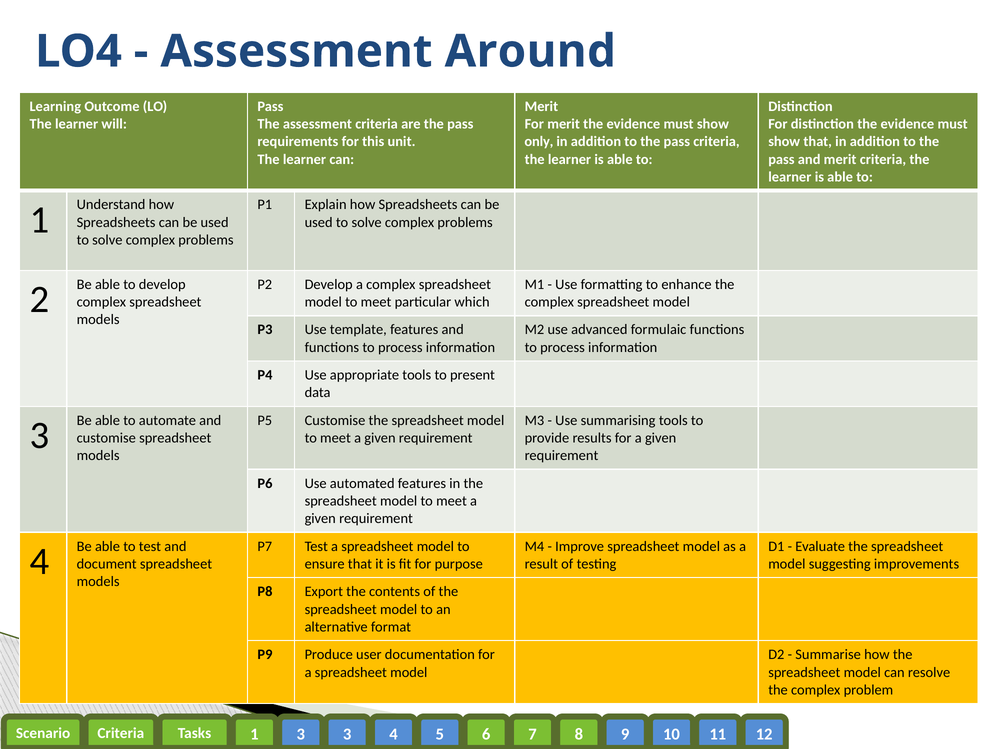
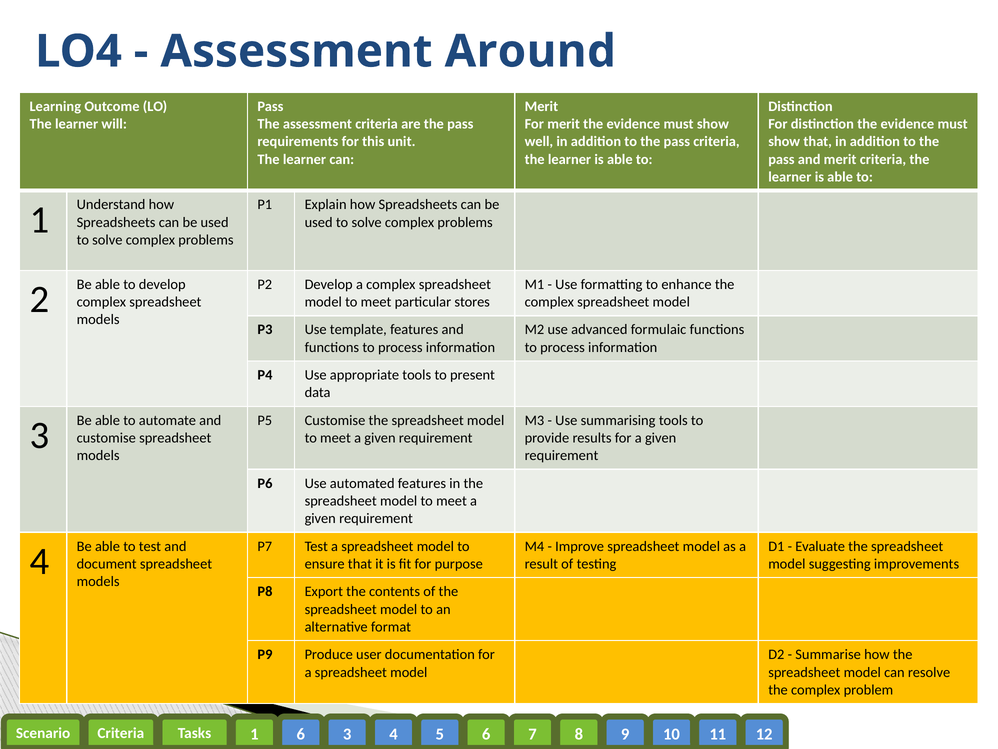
only: only -> well (539, 142)
which: which -> stores (472, 302)
1 3: 3 -> 6 (301, 734)
